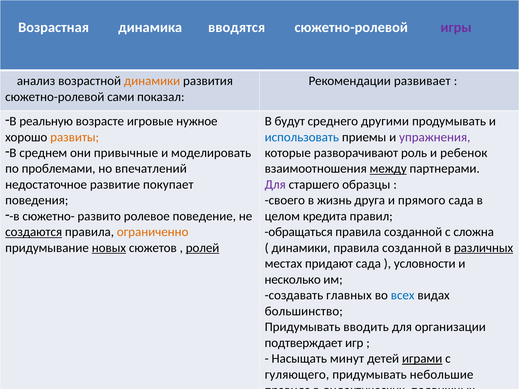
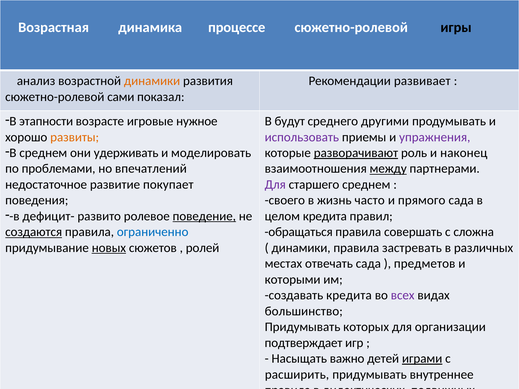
вводятся: вводятся -> процессе (237, 27)
игры colour: purple -> black (456, 27)
реальную: реальную -> этапности (46, 121)
использовать colour: blue -> purple (302, 137)
привычные: привычные -> удерживать (126, 153)
разворачивают underline: none -> present (356, 153)
ребенок: ребенок -> наконец (464, 153)
старшего образцы: образцы -> среднем (366, 185)
друга: друга -> часто (370, 200)
сюжетно-: сюжетно- -> дефицит- (48, 216)
поведение underline: none -> present (204, 216)
ограниченно colour: orange -> blue (153, 232)
созданной: созданной -> совершать (413, 232)
ролей underline: present -> none (203, 248)
созданной: созданной -> застревать (412, 248)
различных underline: present -> none (484, 248)
придают: придают -> отвечать (329, 264)
условности: условности -> предметов (425, 264)
несколько: несколько -> которыми (293, 280)
создавать главных: главных -> кредита (349, 296)
всех colour: blue -> purple (403, 296)
вводить: вводить -> которых (366, 327)
минут: минут -> важно (347, 359)
гуляющего: гуляющего -> расширить (297, 375)
небольшие: небольшие -> внутреннее (442, 375)
